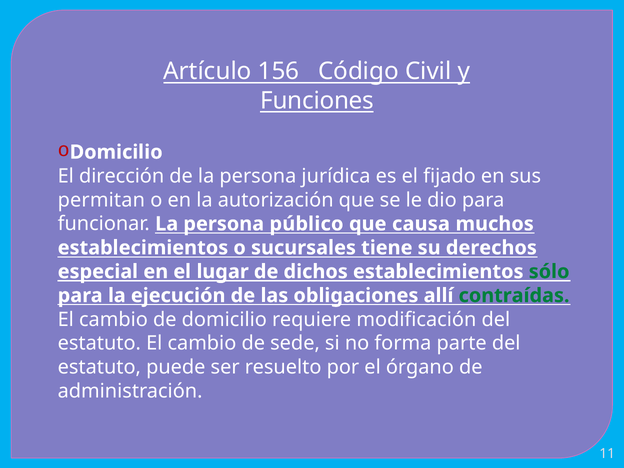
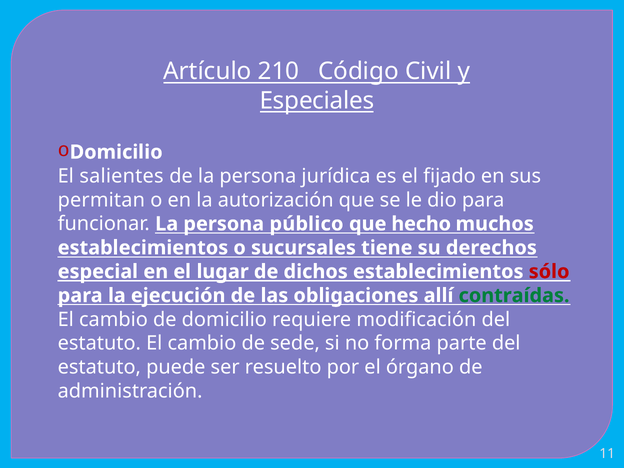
156: 156 -> 210 (279, 71)
Funciones: Funciones -> Especiales (317, 101)
dirección: dirección -> salientes (121, 176)
causa: causa -> hecho (421, 224)
sólo colour: green -> red (549, 272)
